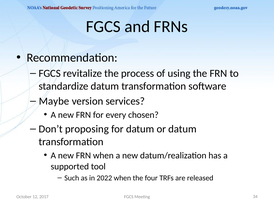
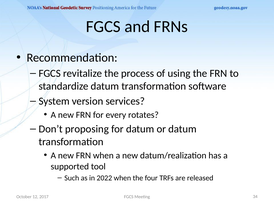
Maybe: Maybe -> System (54, 101)
chosen: chosen -> rotates (143, 115)
